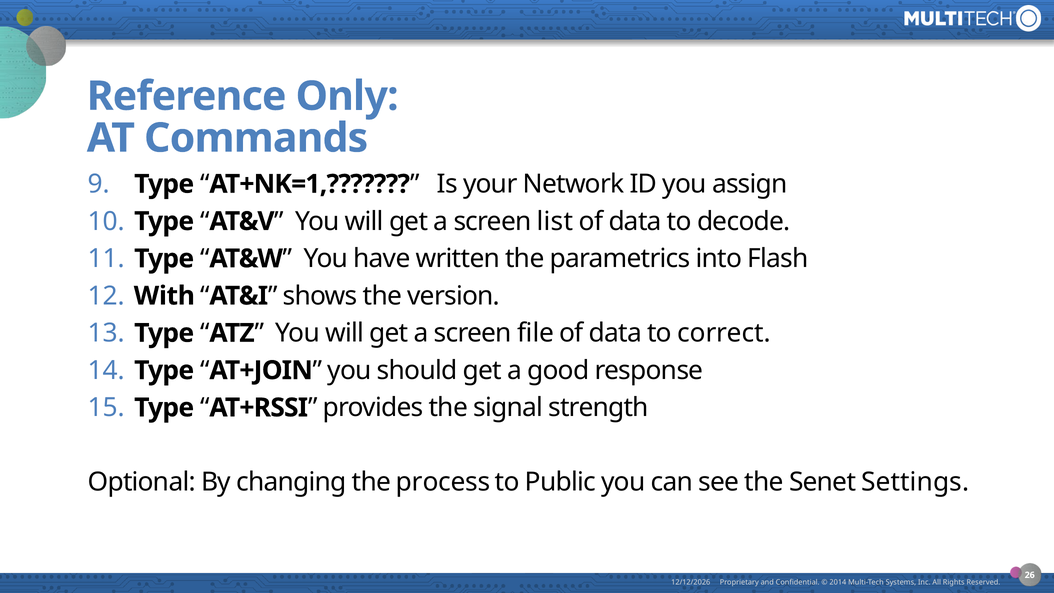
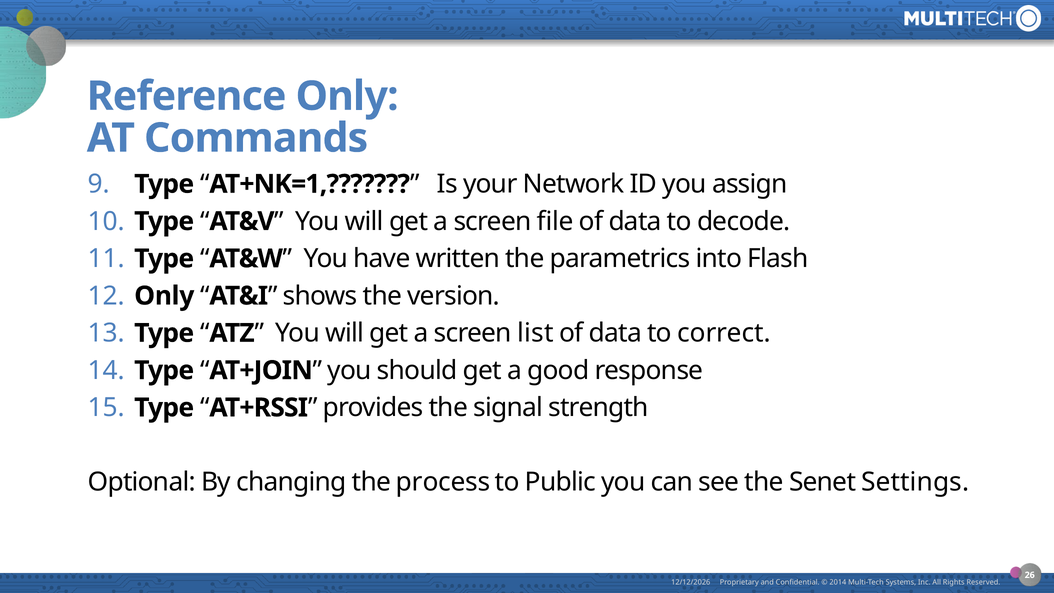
list: list -> file (555, 221)
With: With -> Only (164, 296)
file: file -> list (535, 333)
